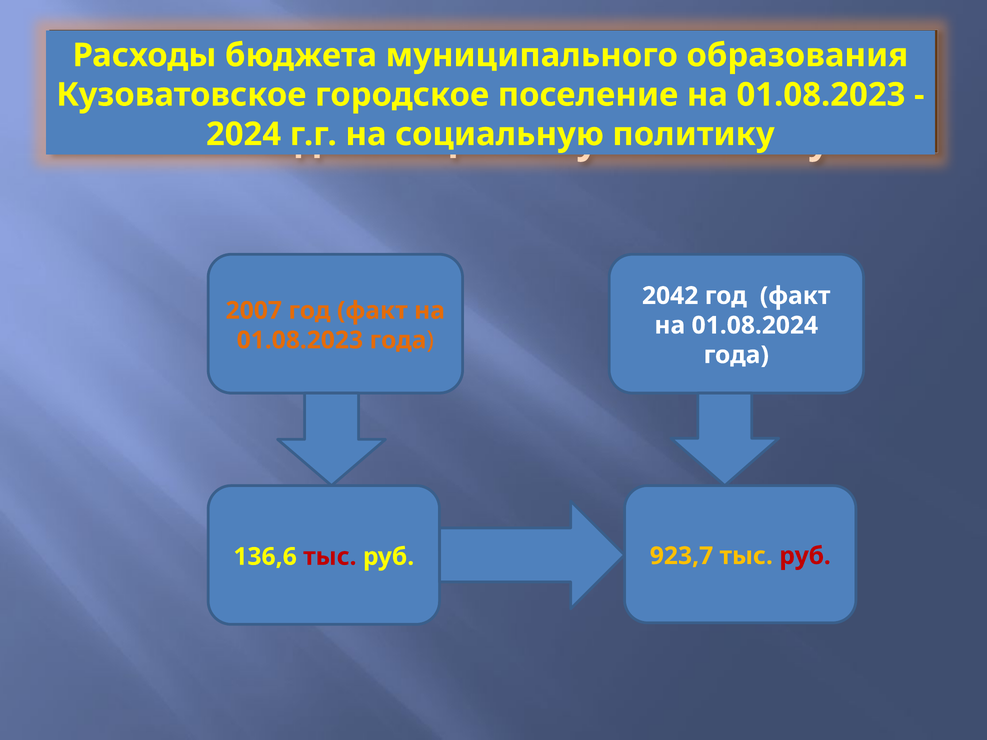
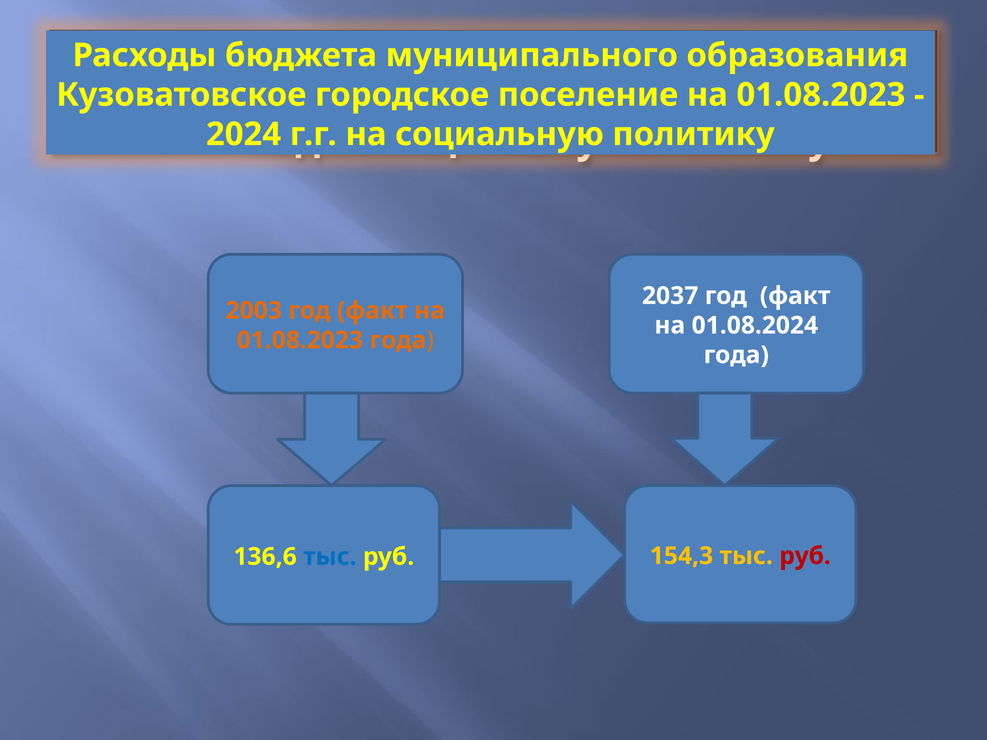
2042: 2042 -> 2037 (670, 296)
2007: 2007 -> 2003 (254, 311)
923,7: 923,7 -> 154,3 (681, 556)
тыс colour: red -> blue (330, 557)
